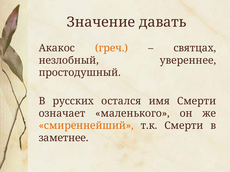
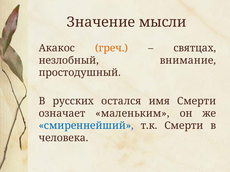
давать: давать -> мысли (163, 22)
увереннее: увереннее -> внимание (188, 61)
маленького: маленького -> маленьким (132, 114)
смиреннейший colour: orange -> blue (86, 126)
заметнее: заметнее -> человека (64, 138)
